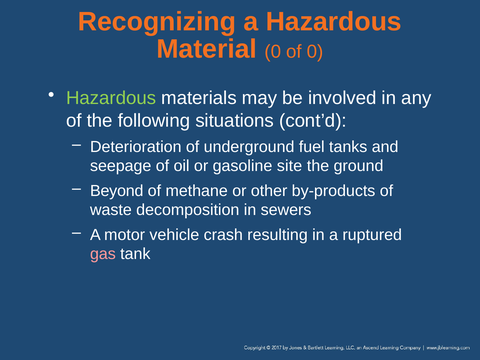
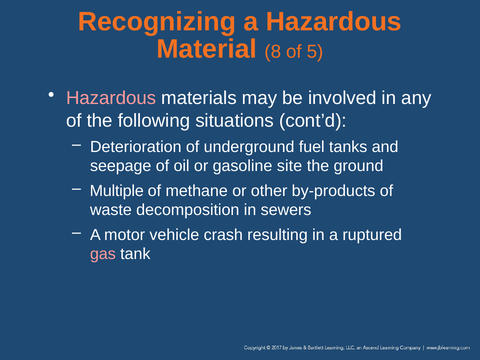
Material 0: 0 -> 8 (273, 52)
of 0: 0 -> 5 (315, 52)
Hazardous colour: light green -> pink (111, 98)
Beyond: Beyond -> Multiple (117, 191)
